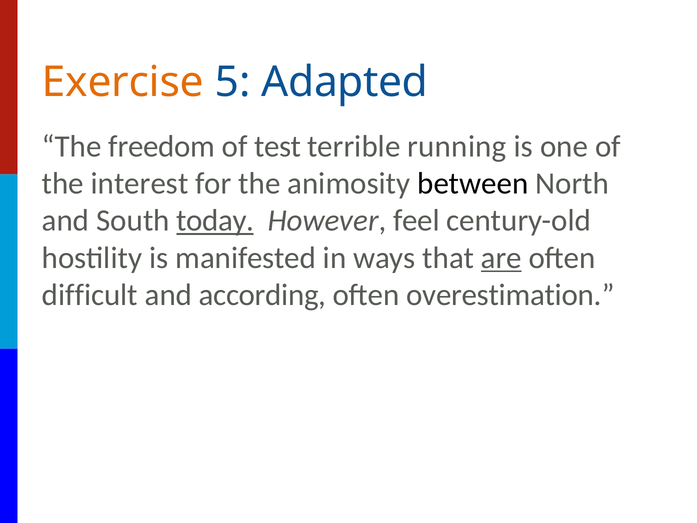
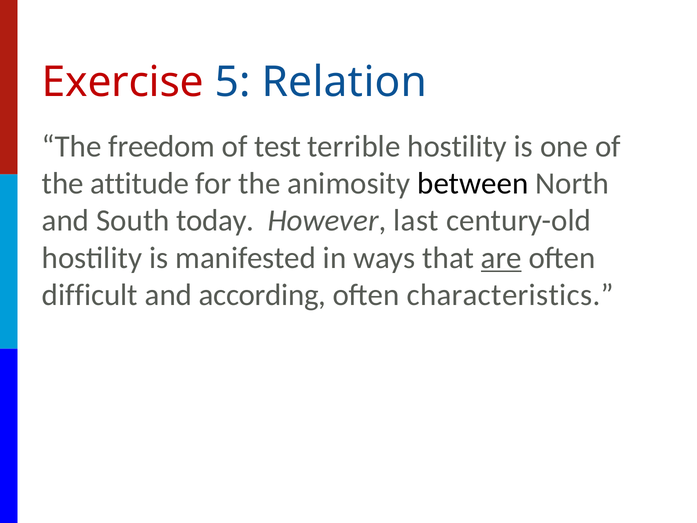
Exercise colour: orange -> red (123, 82)
Adapted: Adapted -> Relation (344, 82)
terrible running: running -> hostility (457, 146)
interest: interest -> attitude (140, 183)
today underline: present -> none (215, 221)
feel: feel -> last (416, 221)
overestimation: overestimation -> characteristics (510, 295)
